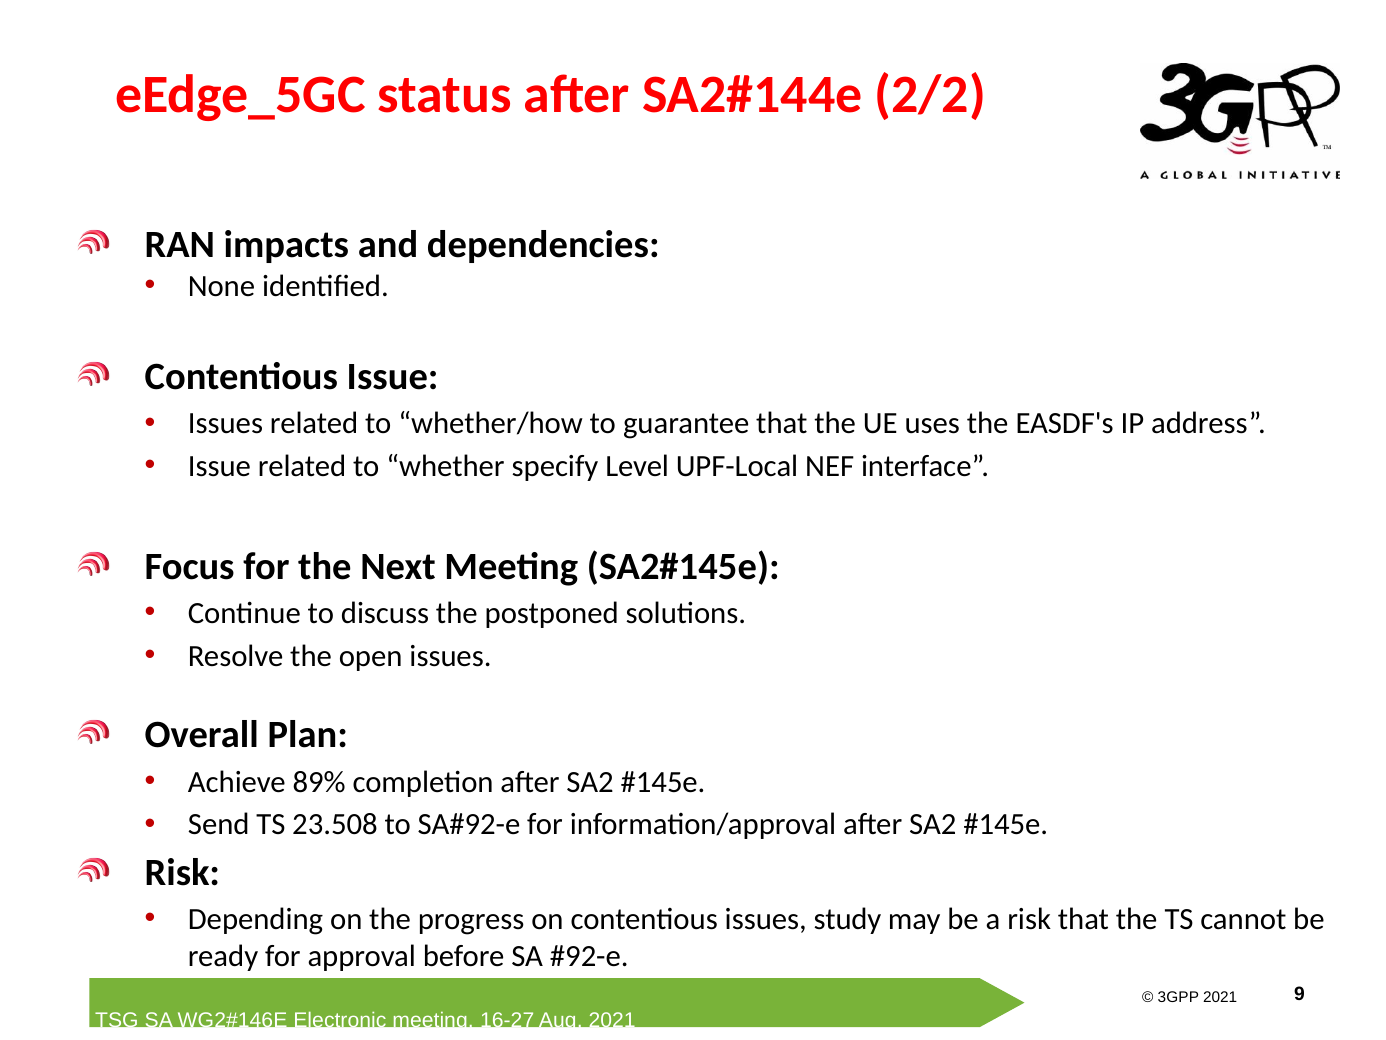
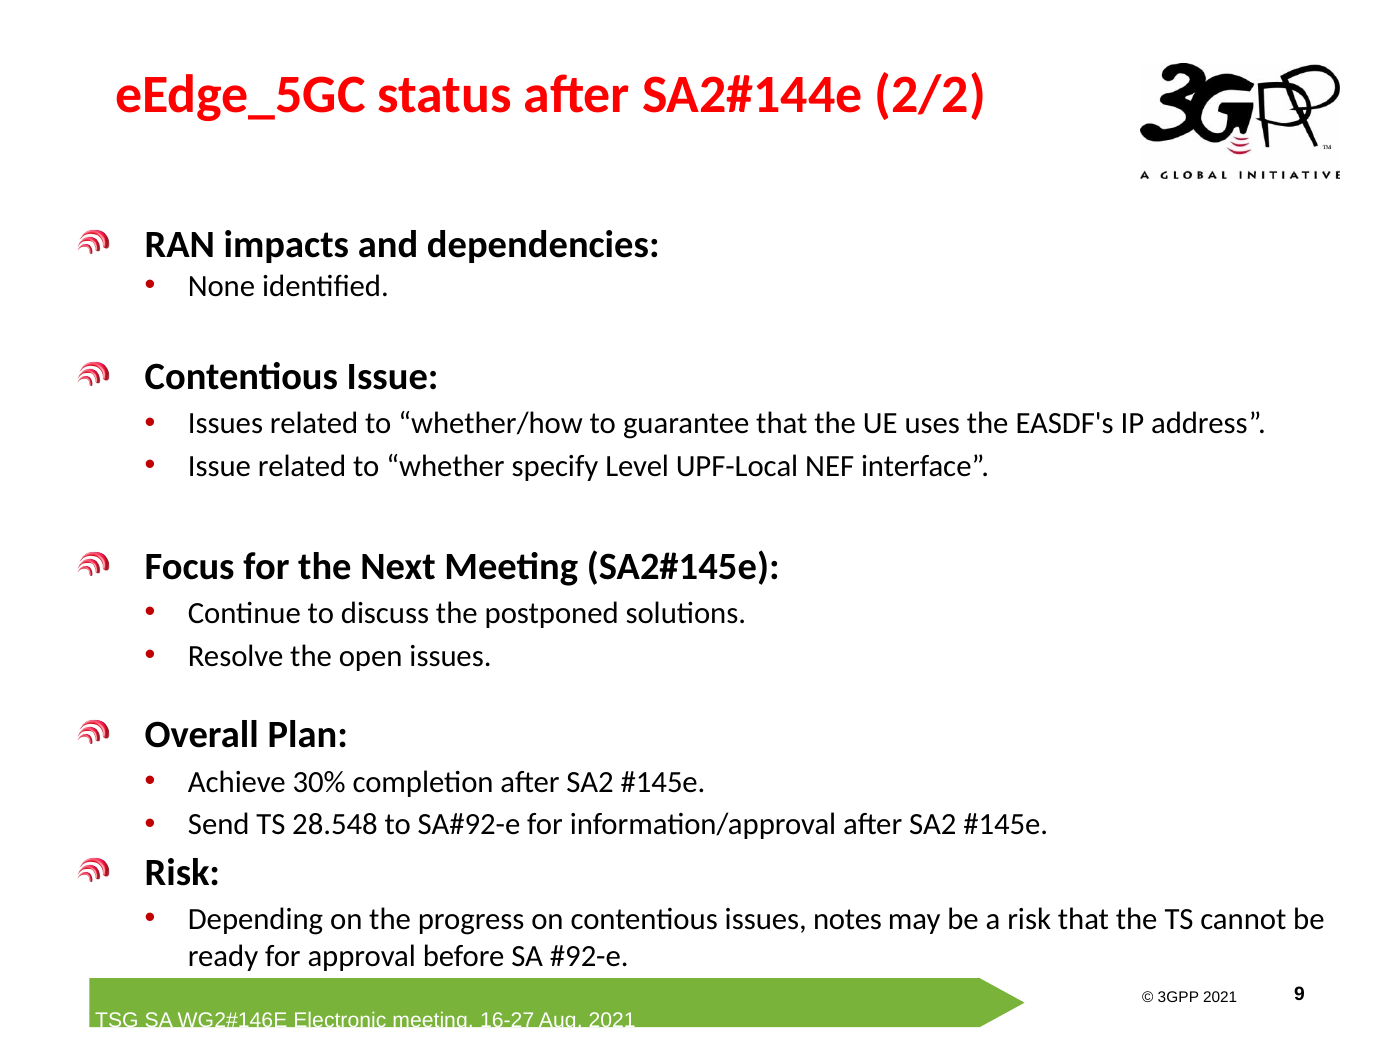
89%: 89% -> 30% (319, 782)
23.508: 23.508 -> 28.548 (335, 824)
study: study -> notes (847, 919)
